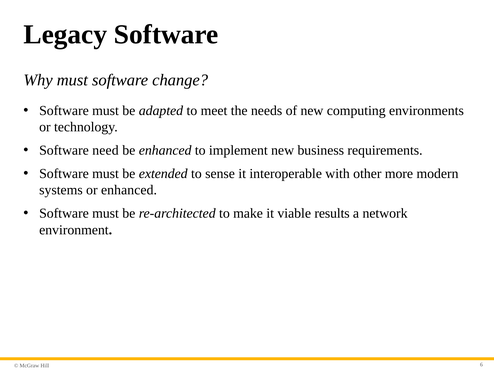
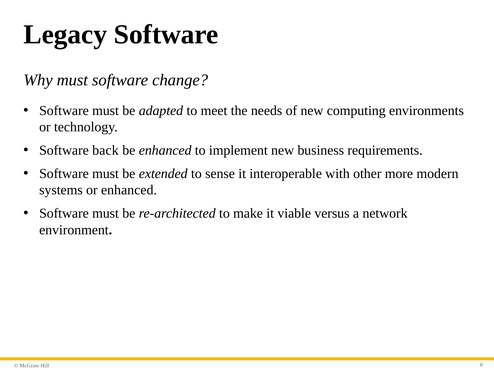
need: need -> back (105, 151)
results: results -> versus (332, 214)
